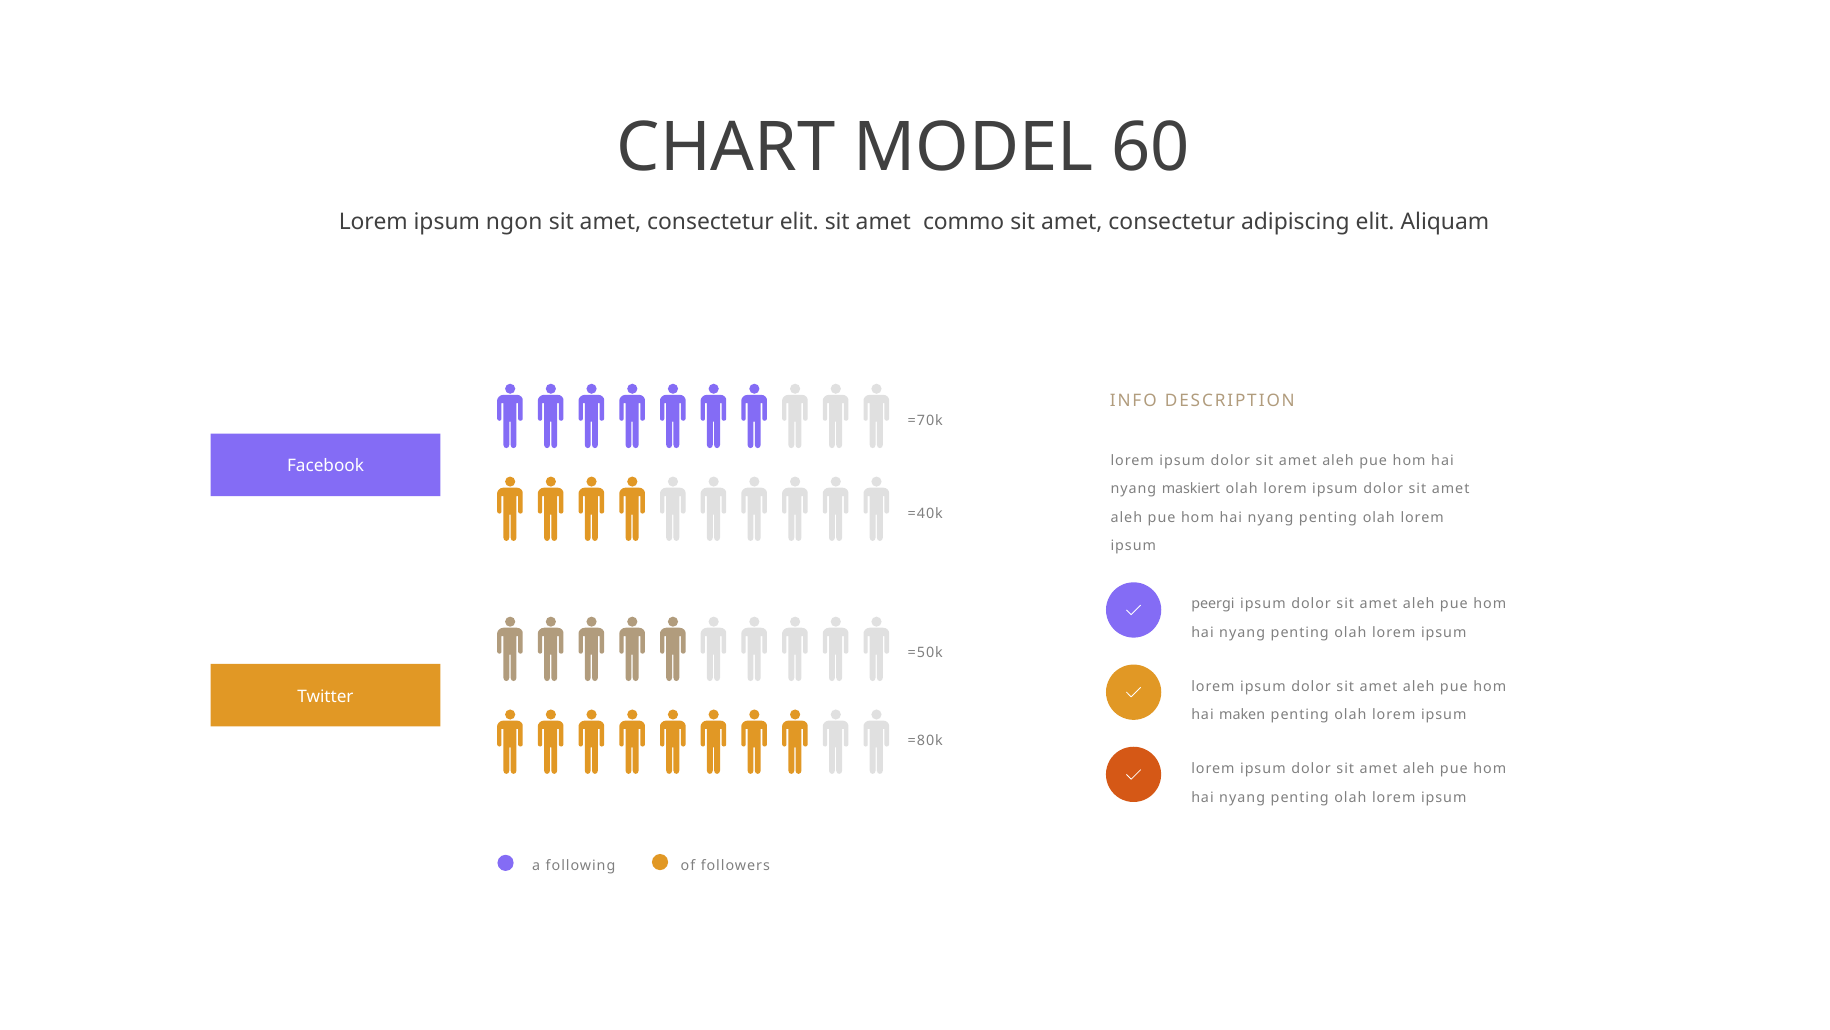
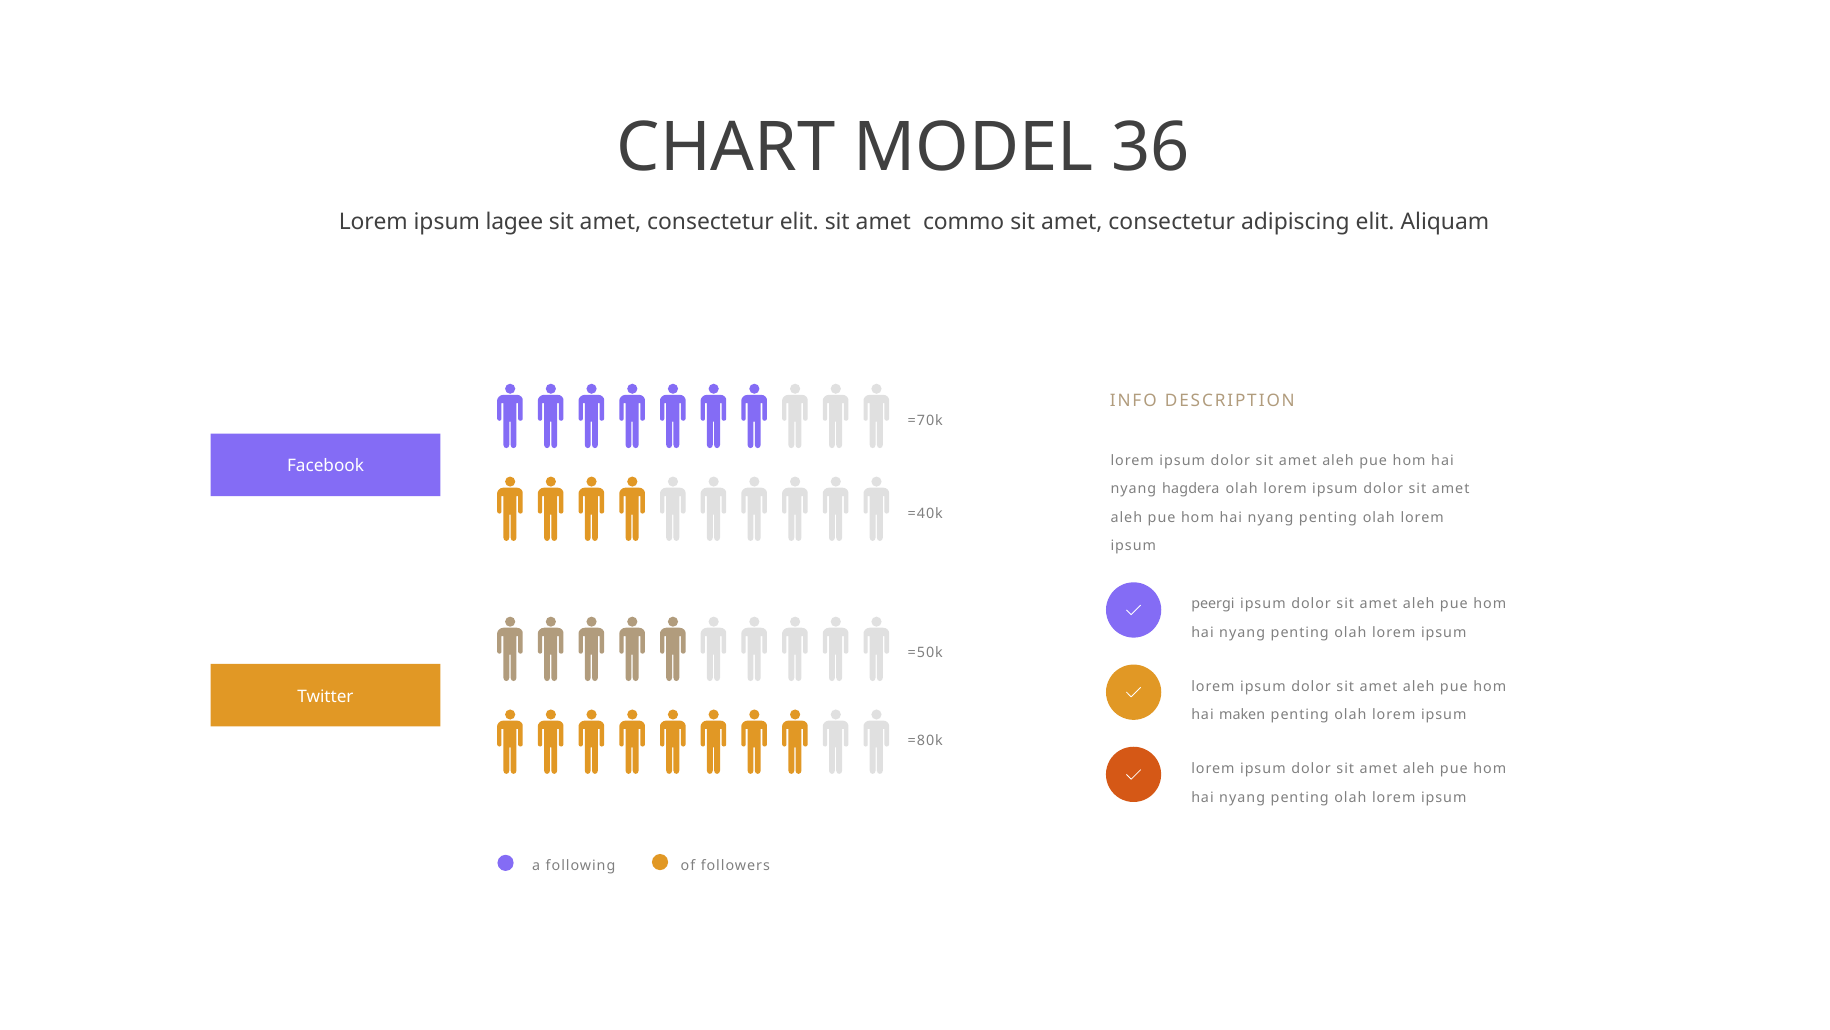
60: 60 -> 36 (1150, 148)
ngon: ngon -> lagee (514, 221)
maskiert: maskiert -> hagdera (1191, 489)
